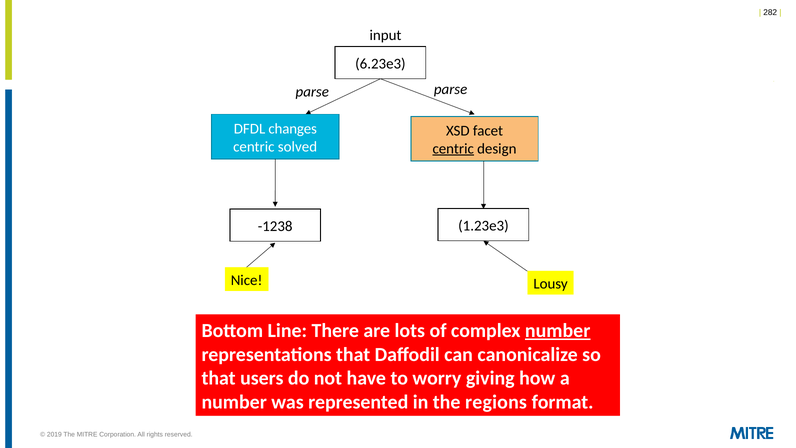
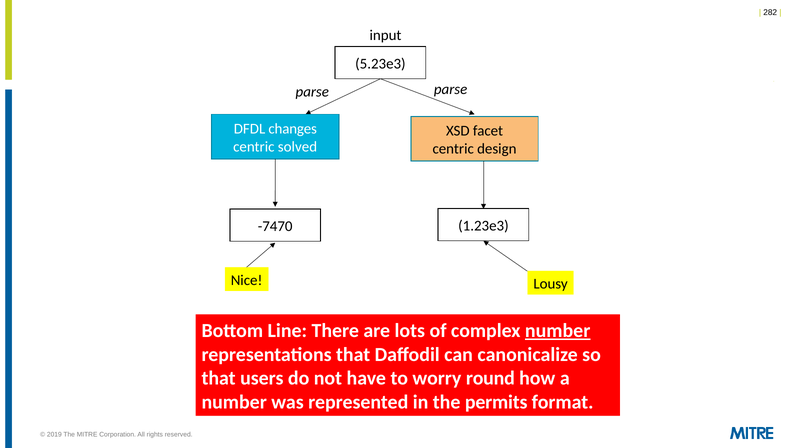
6.23e3: 6.23e3 -> 5.23e3 (380, 64)
centric underline: present -> none (453, 149)
-1238: -1238 -> -7470 (275, 226)
giving: giving -> round (490, 378)
regions: regions -> permits (496, 402)
